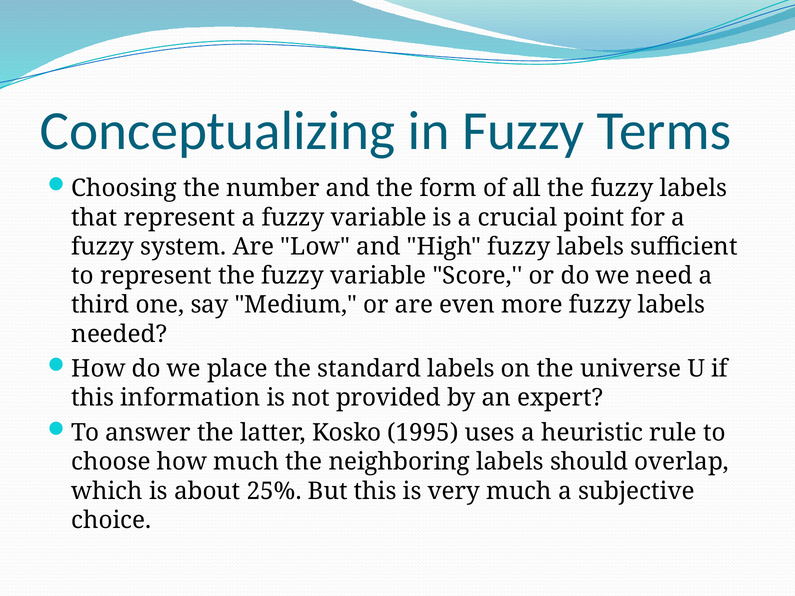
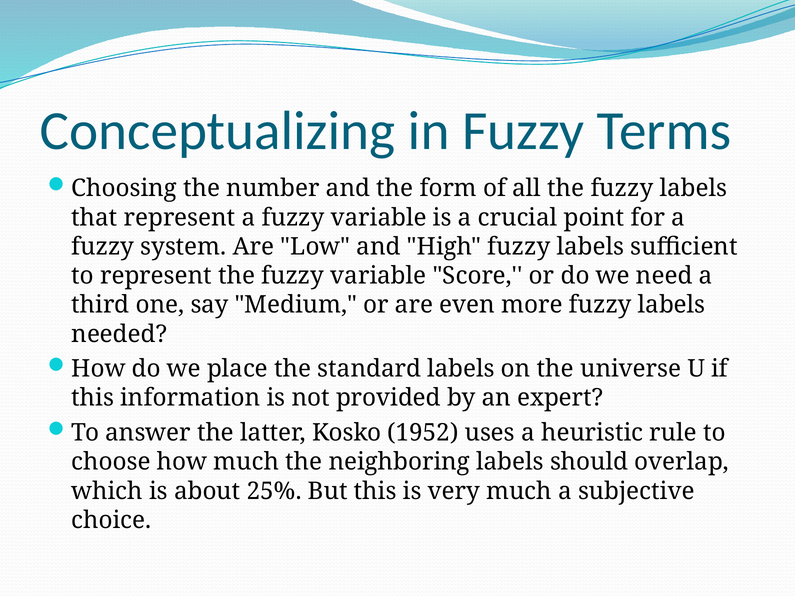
1995: 1995 -> 1952 (423, 433)
